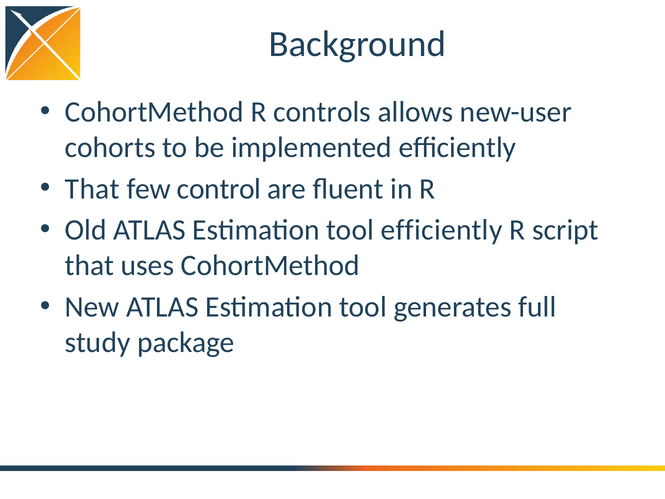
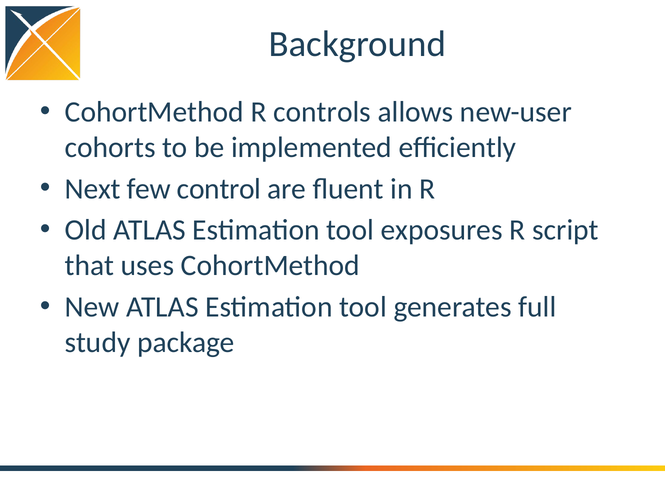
That: That -> Next (93, 189)
tool efficiently: efficiently -> exposures (442, 230)
